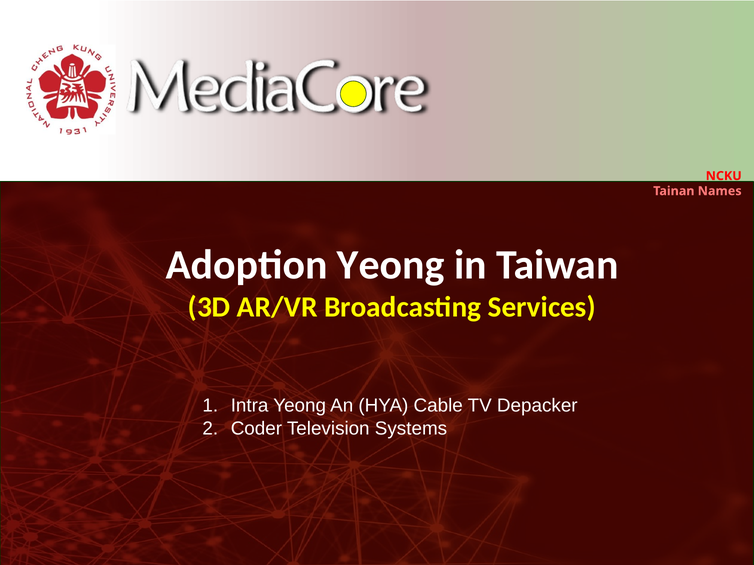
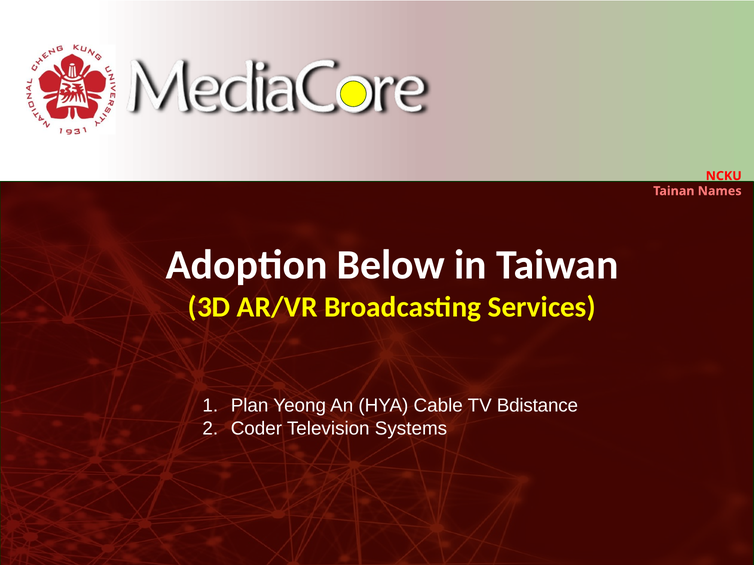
Adoption Yeong: Yeong -> Below (391, 265)
Intra: Intra -> Plan (250, 406)
Depacker: Depacker -> Bdistance (537, 406)
